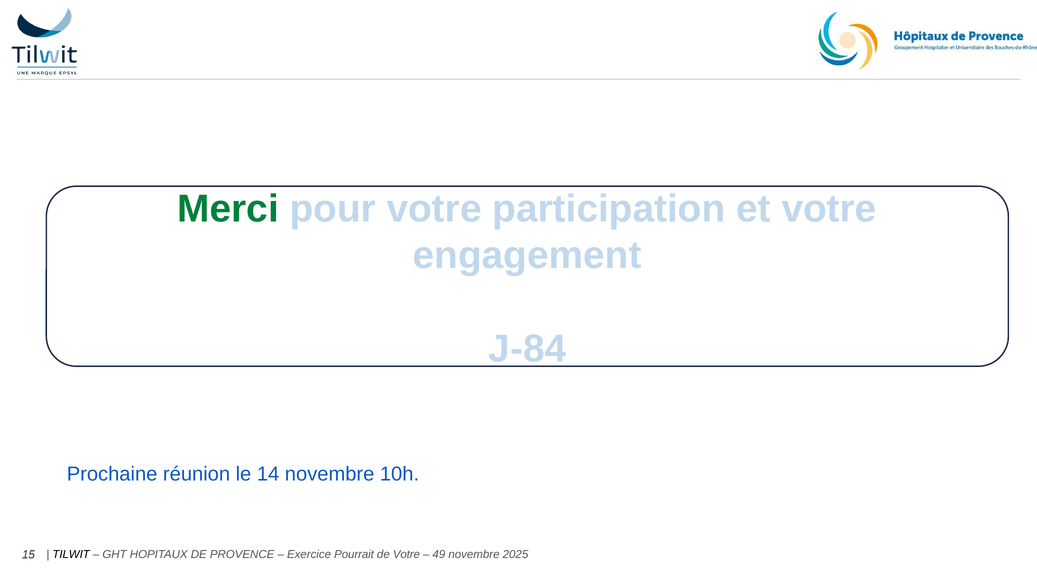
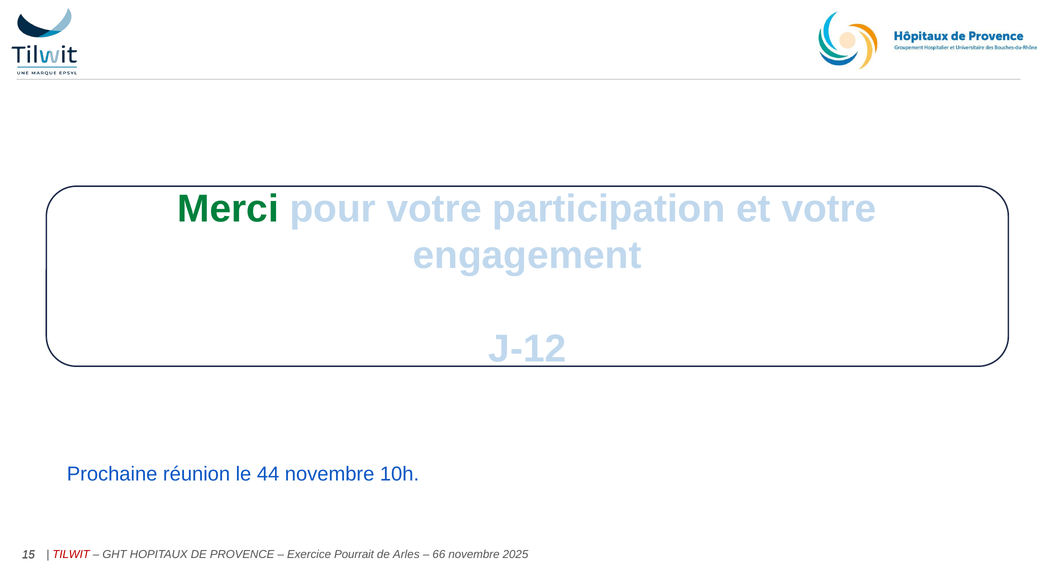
J-84: J-84 -> J-12 (527, 349)
14: 14 -> 44 (268, 474)
TILWIT colour: black -> red (71, 555)
de Votre: Votre -> Arles (406, 555)
49: 49 -> 66 (439, 555)
